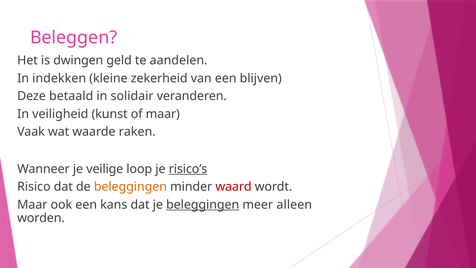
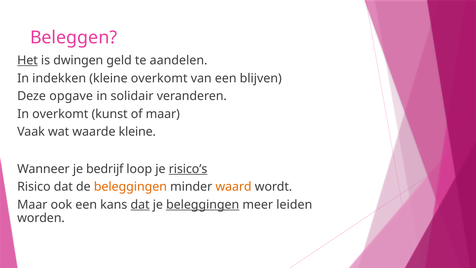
Het underline: none -> present (27, 60)
kleine zekerheid: zekerheid -> overkomt (159, 78)
betaald: betaald -> opgave (71, 96)
In veiligheid: veiligheid -> overkomt (60, 114)
waarde raken: raken -> kleine (137, 132)
veilige: veilige -> bedrijf (105, 169)
waard colour: red -> orange (234, 187)
dat underline: none -> present (140, 205)
alleen: alleen -> leiden (294, 205)
